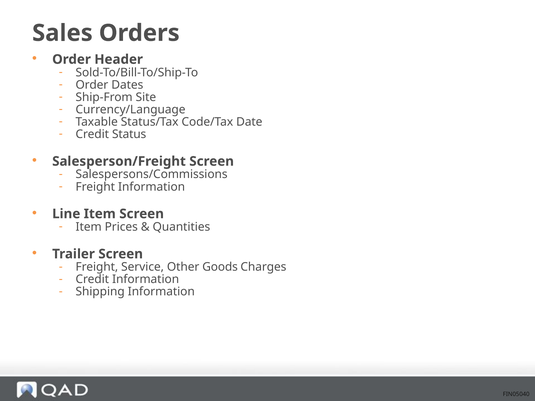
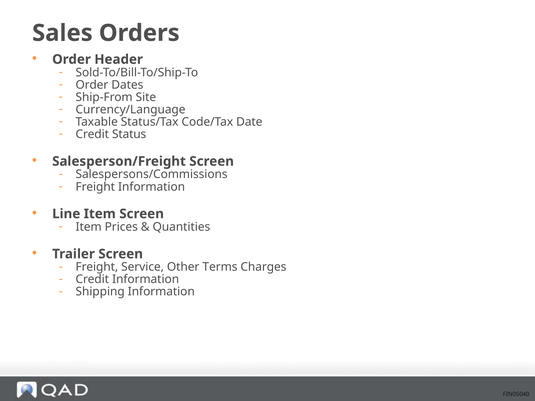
Goods: Goods -> Terms (220, 267)
